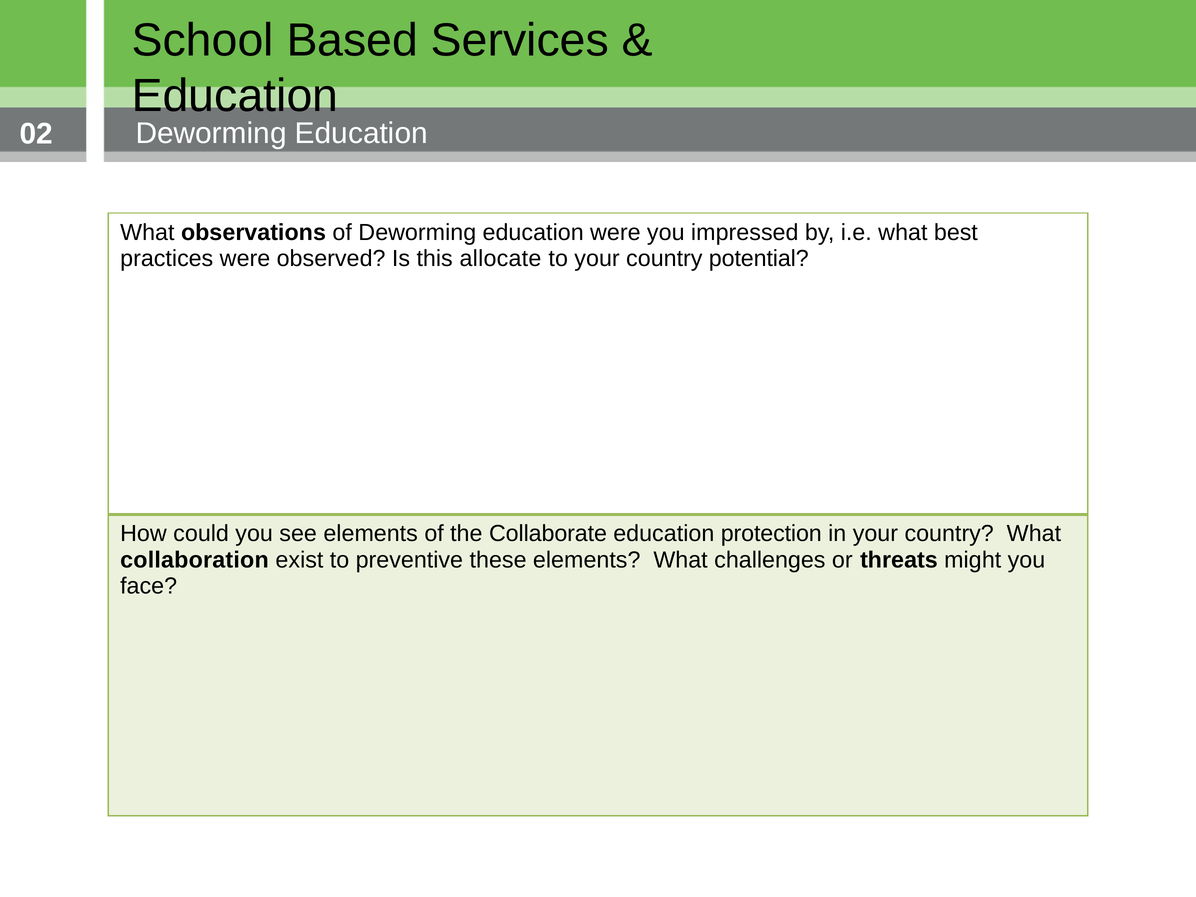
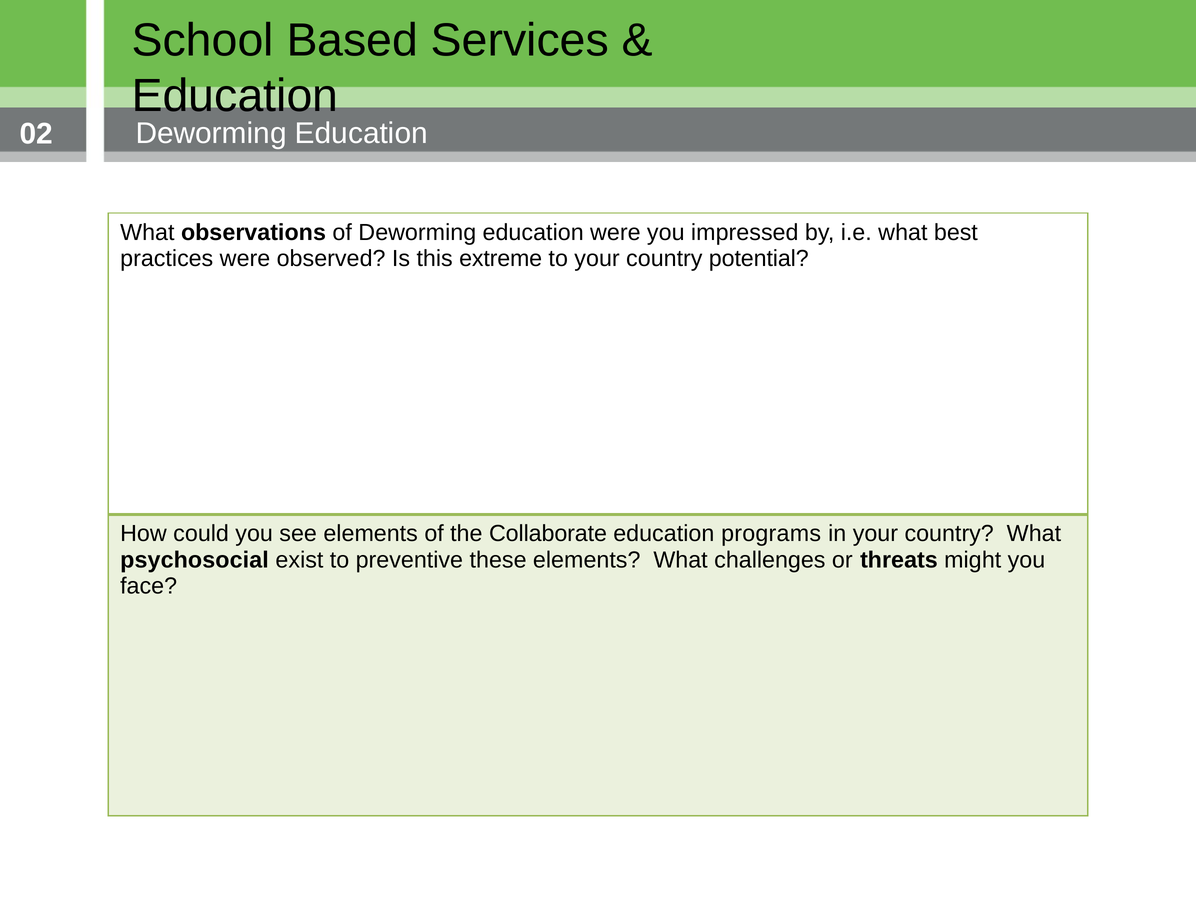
allocate: allocate -> extreme (501, 259)
protection: protection -> programs (771, 534)
collaboration: collaboration -> psychosocial (195, 560)
